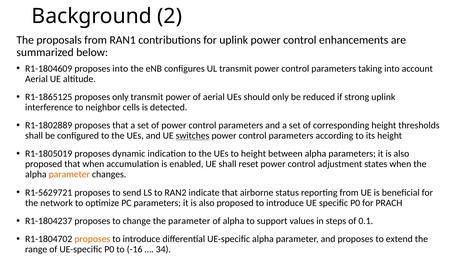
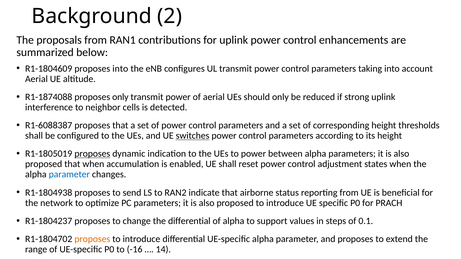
R1-1865125: R1-1865125 -> R1-1874088 (49, 97)
R1-1802889: R1-1802889 -> R1-6088387 (49, 125)
proposes underline: none -> present (92, 154)
to height: height -> power (253, 154)
parameter colour: orange -> blue (69, 175)
R1-5629721: R1-5629721 -> R1-1804938 (49, 193)
the parameter: parameter -> differential (189, 221)
34: 34 -> 14 (163, 250)
